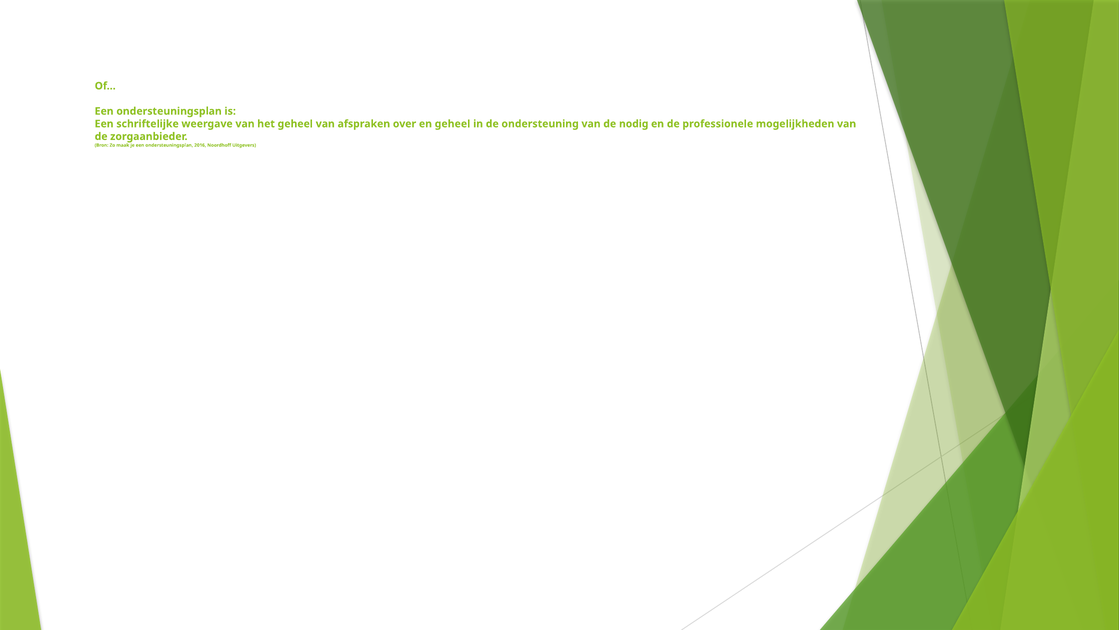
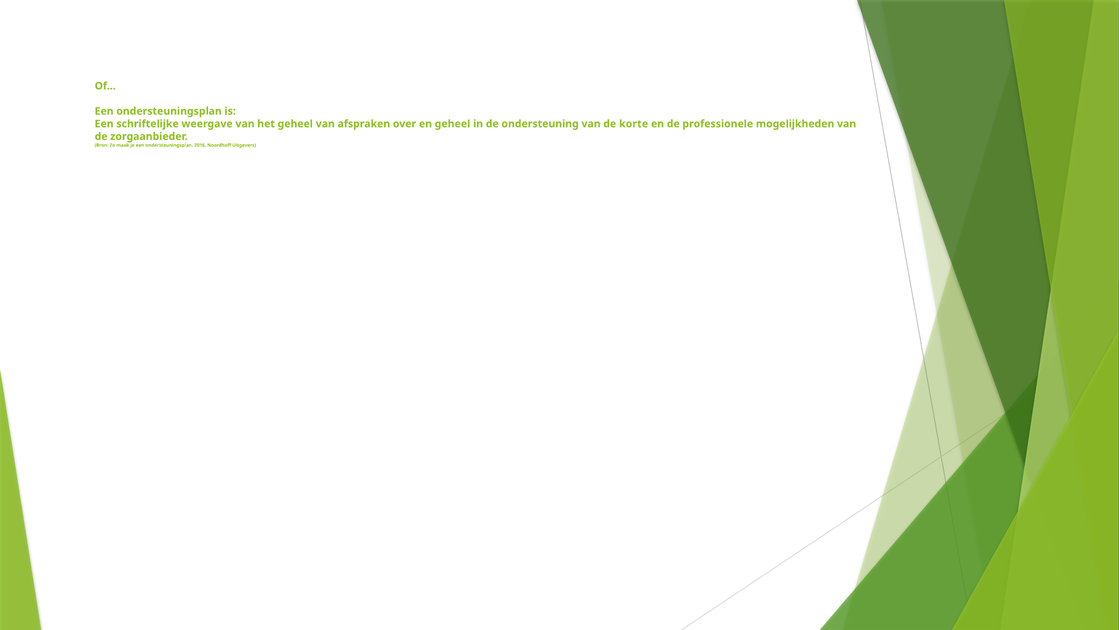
nodig: nodig -> korte (634, 124)
